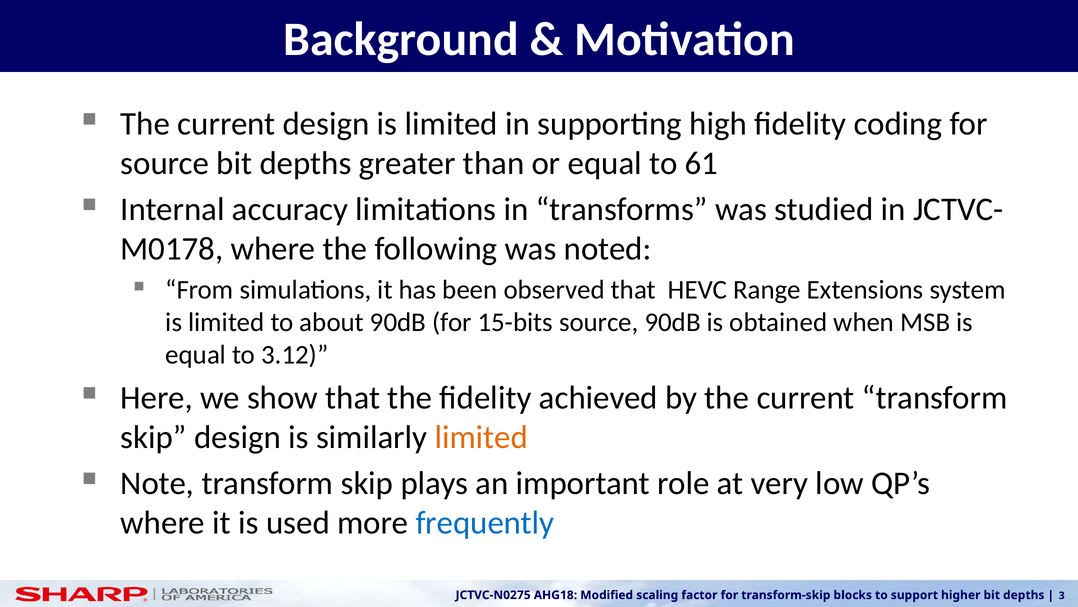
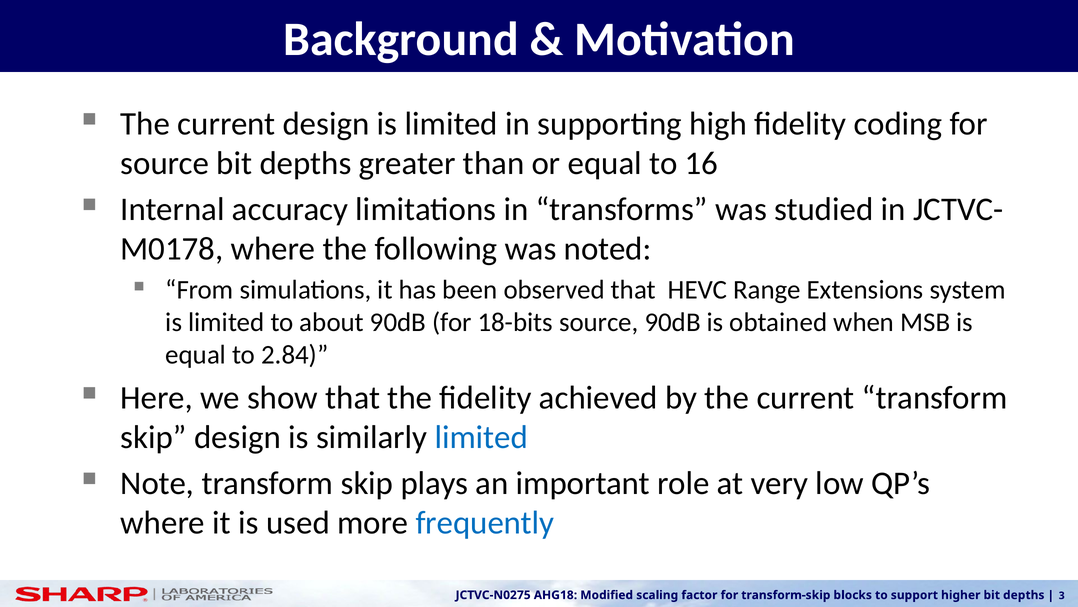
61: 61 -> 16 (701, 163)
15-bits: 15-bits -> 18-bits (515, 322)
3.12: 3.12 -> 2.84 (295, 354)
limited colour: orange -> blue (481, 437)
